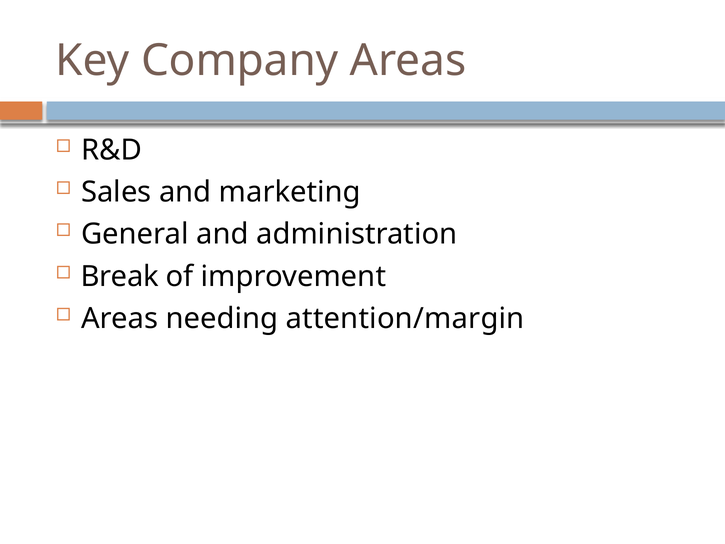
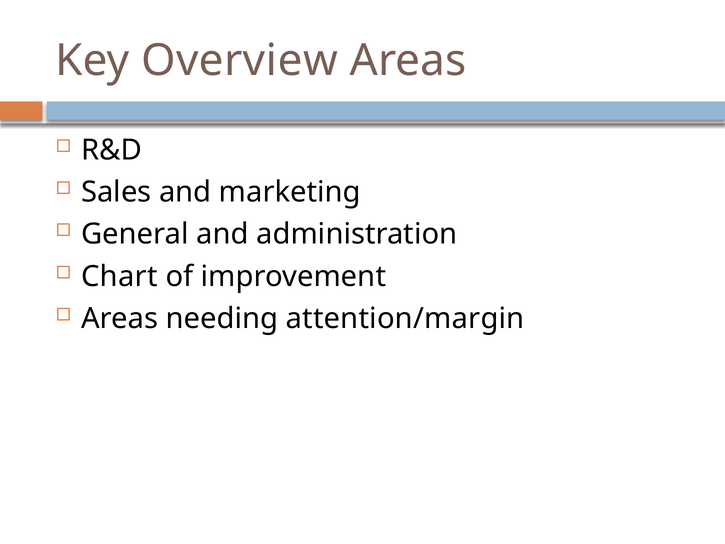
Company: Company -> Overview (239, 60)
Break: Break -> Chart (119, 276)
